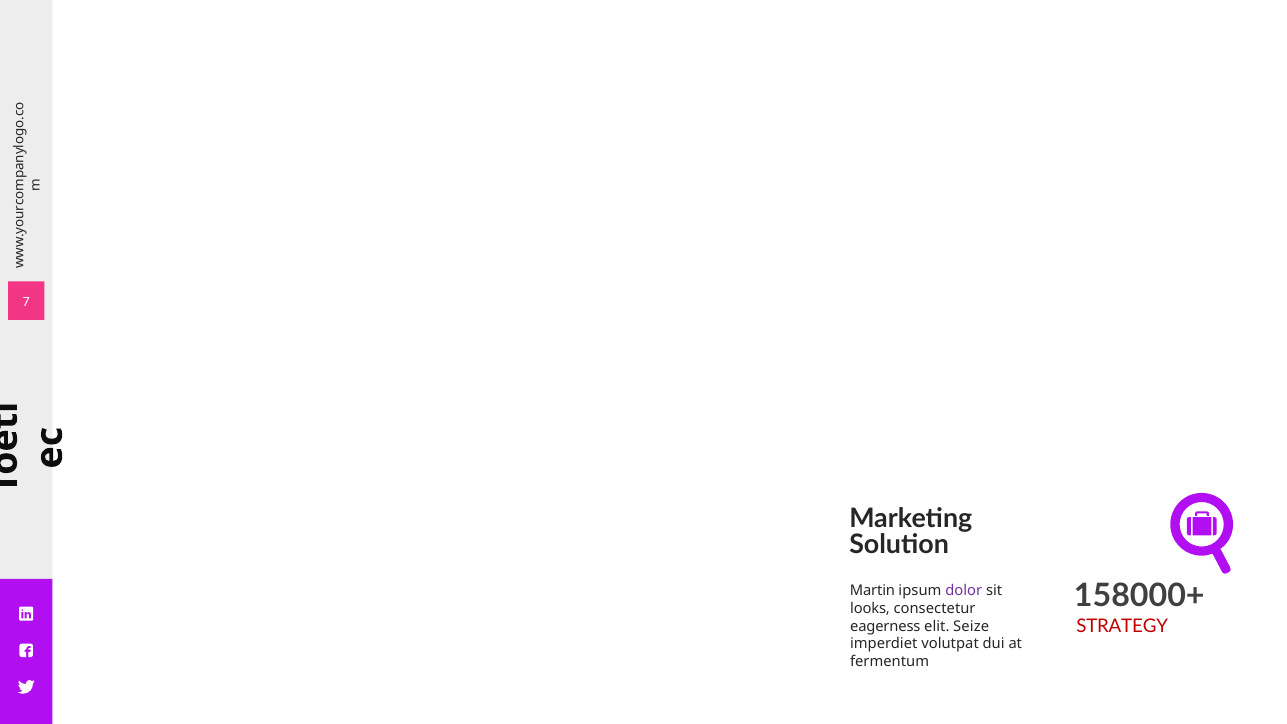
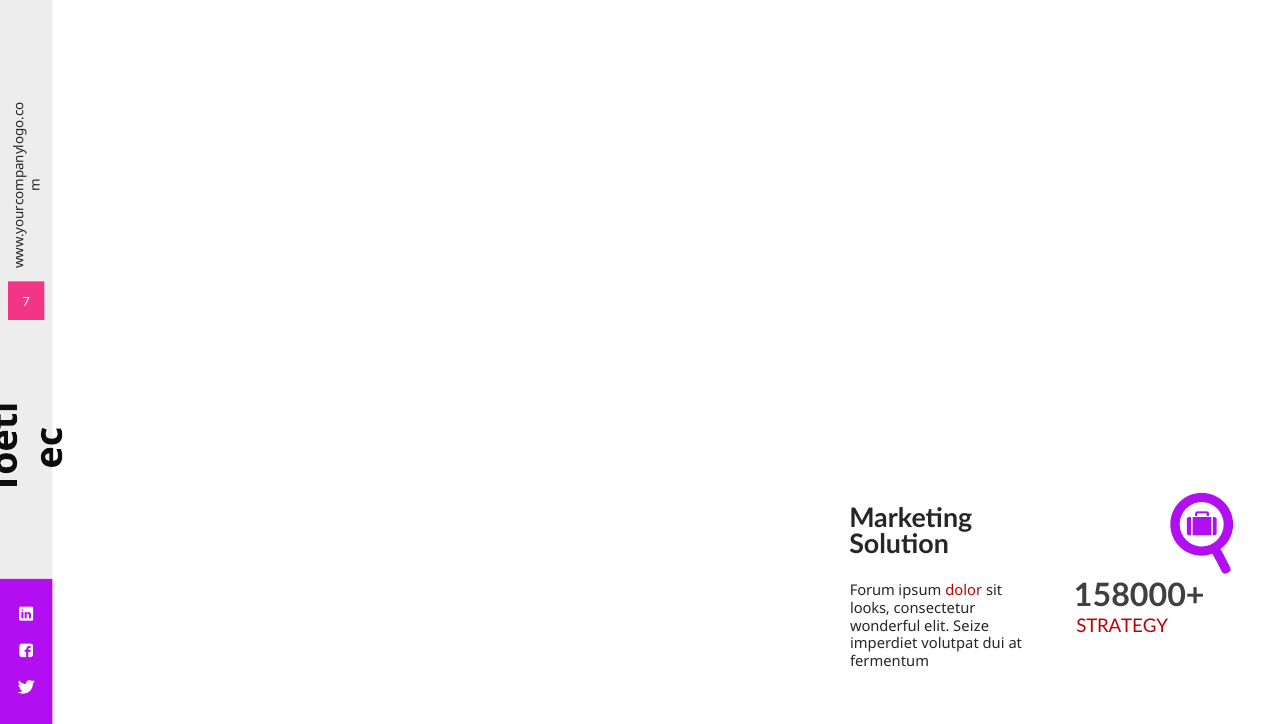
Martin: Martin -> Forum (872, 591)
dolor colour: purple -> red (964, 591)
eagerness: eagerness -> wonderful (885, 626)
